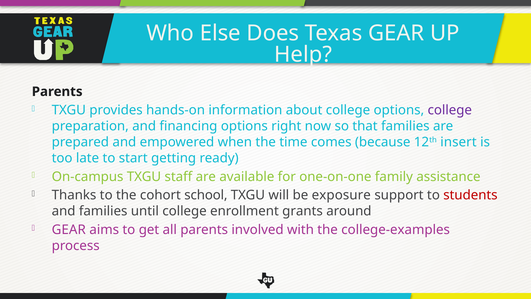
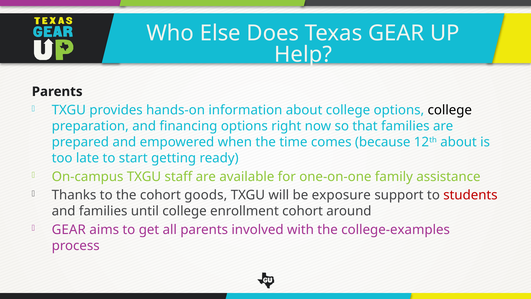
college colour: purple -> black (450, 110)
12th insert: insert -> about (459, 142)
school: school -> goods (206, 195)
enrollment grants: grants -> cohort (303, 211)
